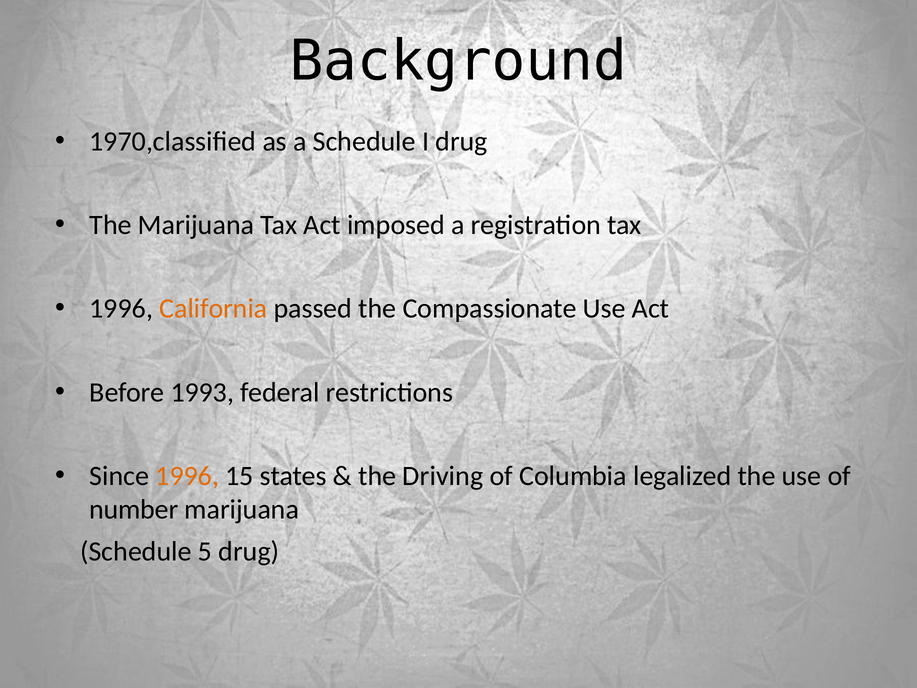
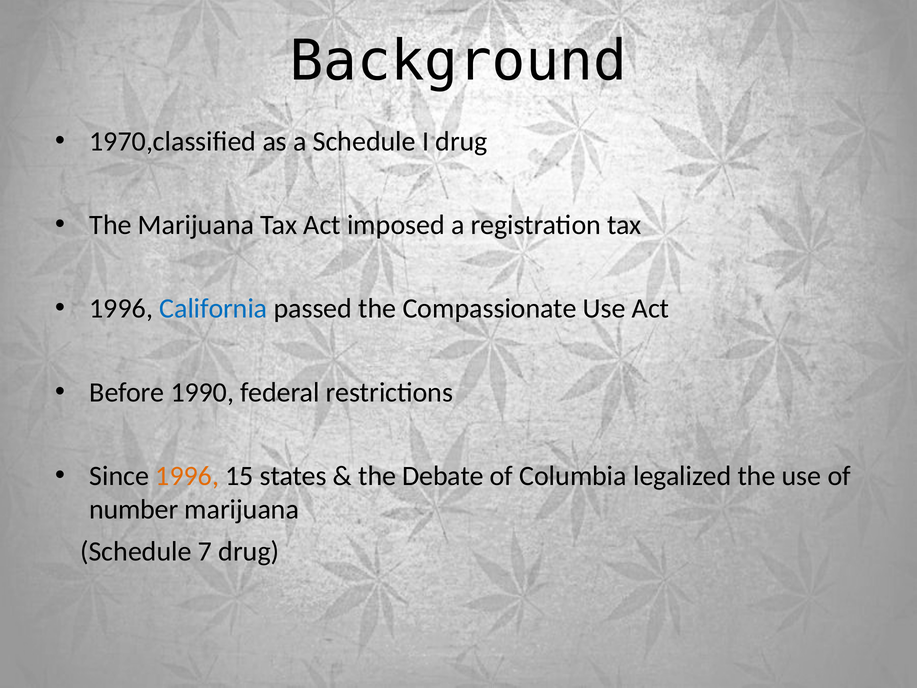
California colour: orange -> blue (213, 309)
1993: 1993 -> 1990 (202, 392)
Driving: Driving -> Debate (443, 476)
5: 5 -> 7 (205, 551)
